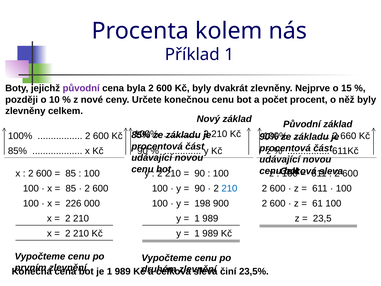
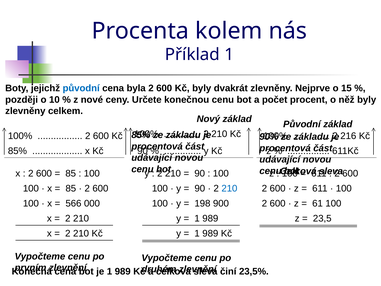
původní colour: purple -> blue (81, 88)
660: 660 -> 216 (348, 136)
226: 226 -> 566 (73, 203)
